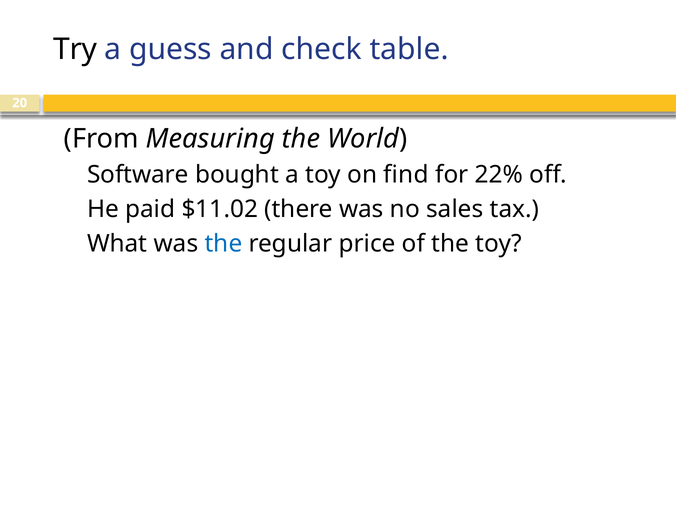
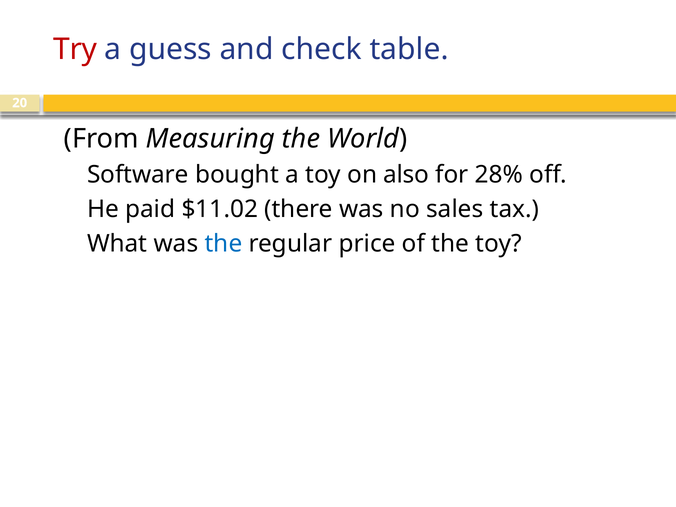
Try colour: black -> red (75, 49)
find: find -> also (406, 175)
22%: 22% -> 28% (499, 175)
